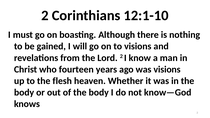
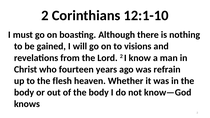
was visions: visions -> refrain (167, 69)
